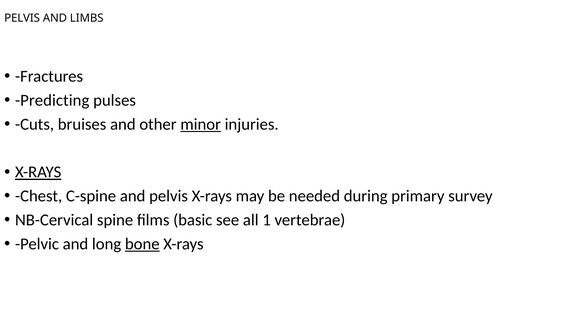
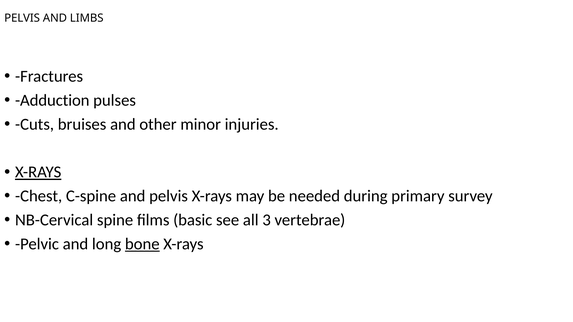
Predicting: Predicting -> Adduction (52, 100)
minor underline: present -> none (201, 124)
1: 1 -> 3 (267, 220)
